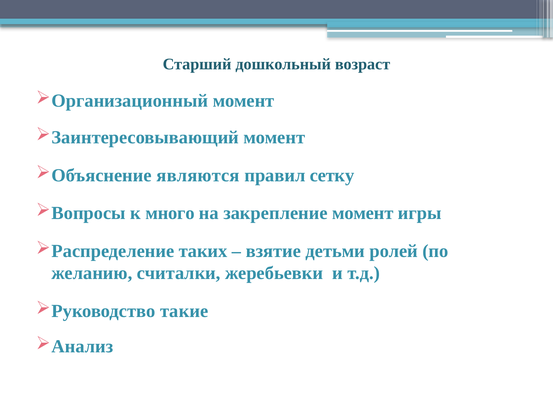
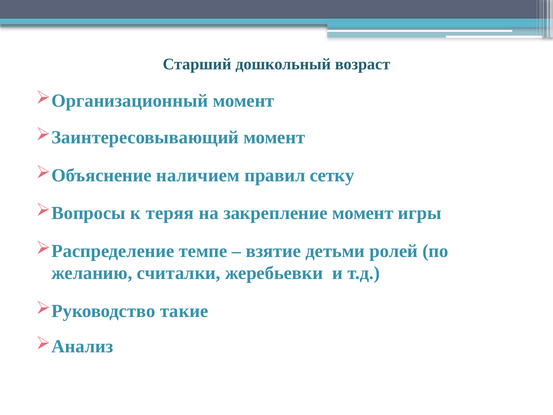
являются: являются -> наличием (198, 175)
много: много -> теряя (170, 213)
таких: таких -> темпе (203, 251)
